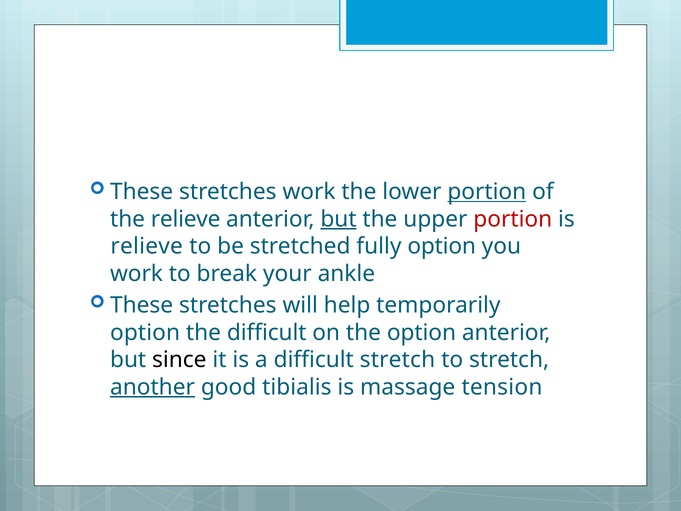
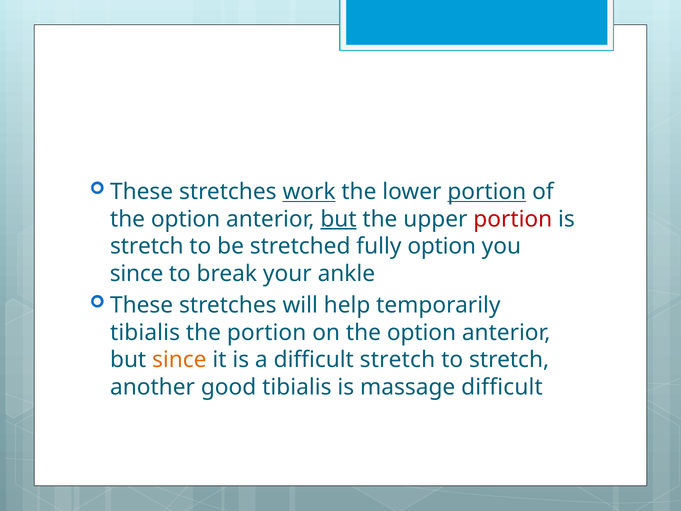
work underline: none -> present (309, 192)
relieve: relieve -> option (186, 219)
relieve: relieve -> stretch (147, 246)
work: work -> since (137, 273)
option: option -> tibialis (145, 332)
the difficult: difficult -> portion (267, 332)
since colour: black -> orange (179, 360)
another underline: present -> none (153, 387)
massage tension: tension -> difficult (502, 387)
